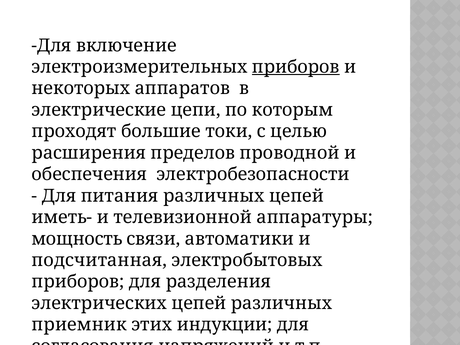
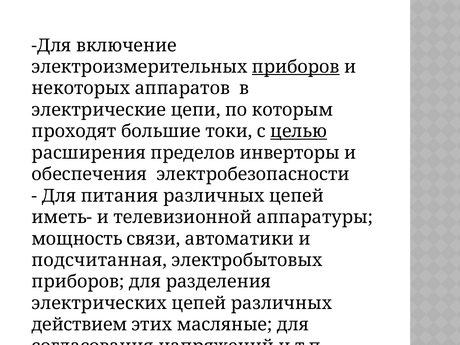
целью underline: none -> present (299, 131)
проводной: проводной -> инверторы (290, 153)
приемник: приемник -> действием (79, 325)
индукции: индукции -> масляные (225, 325)
